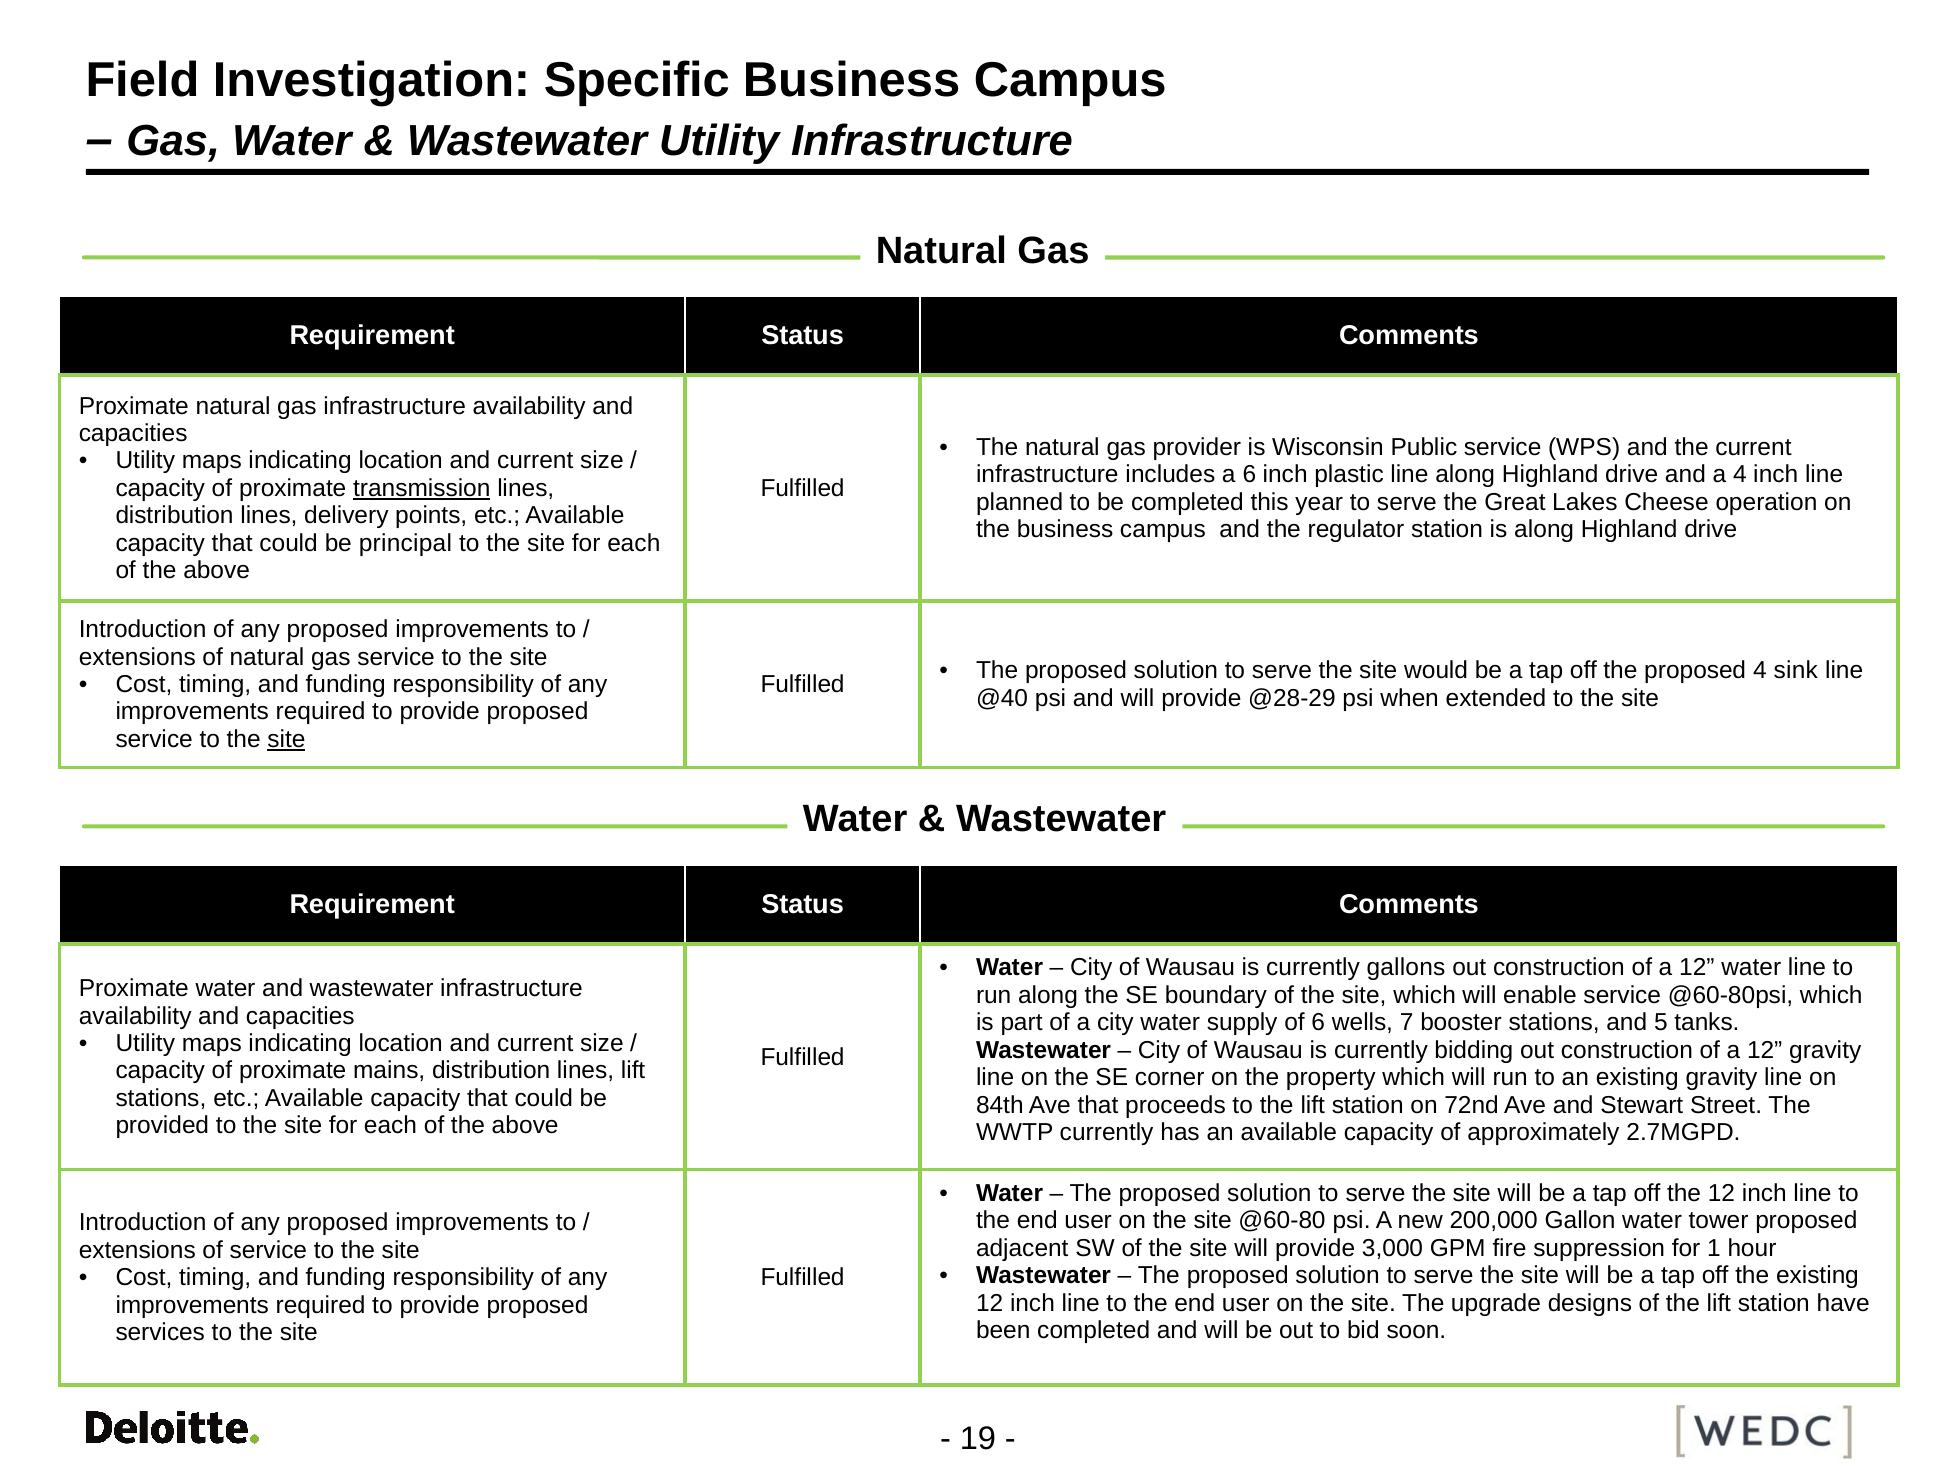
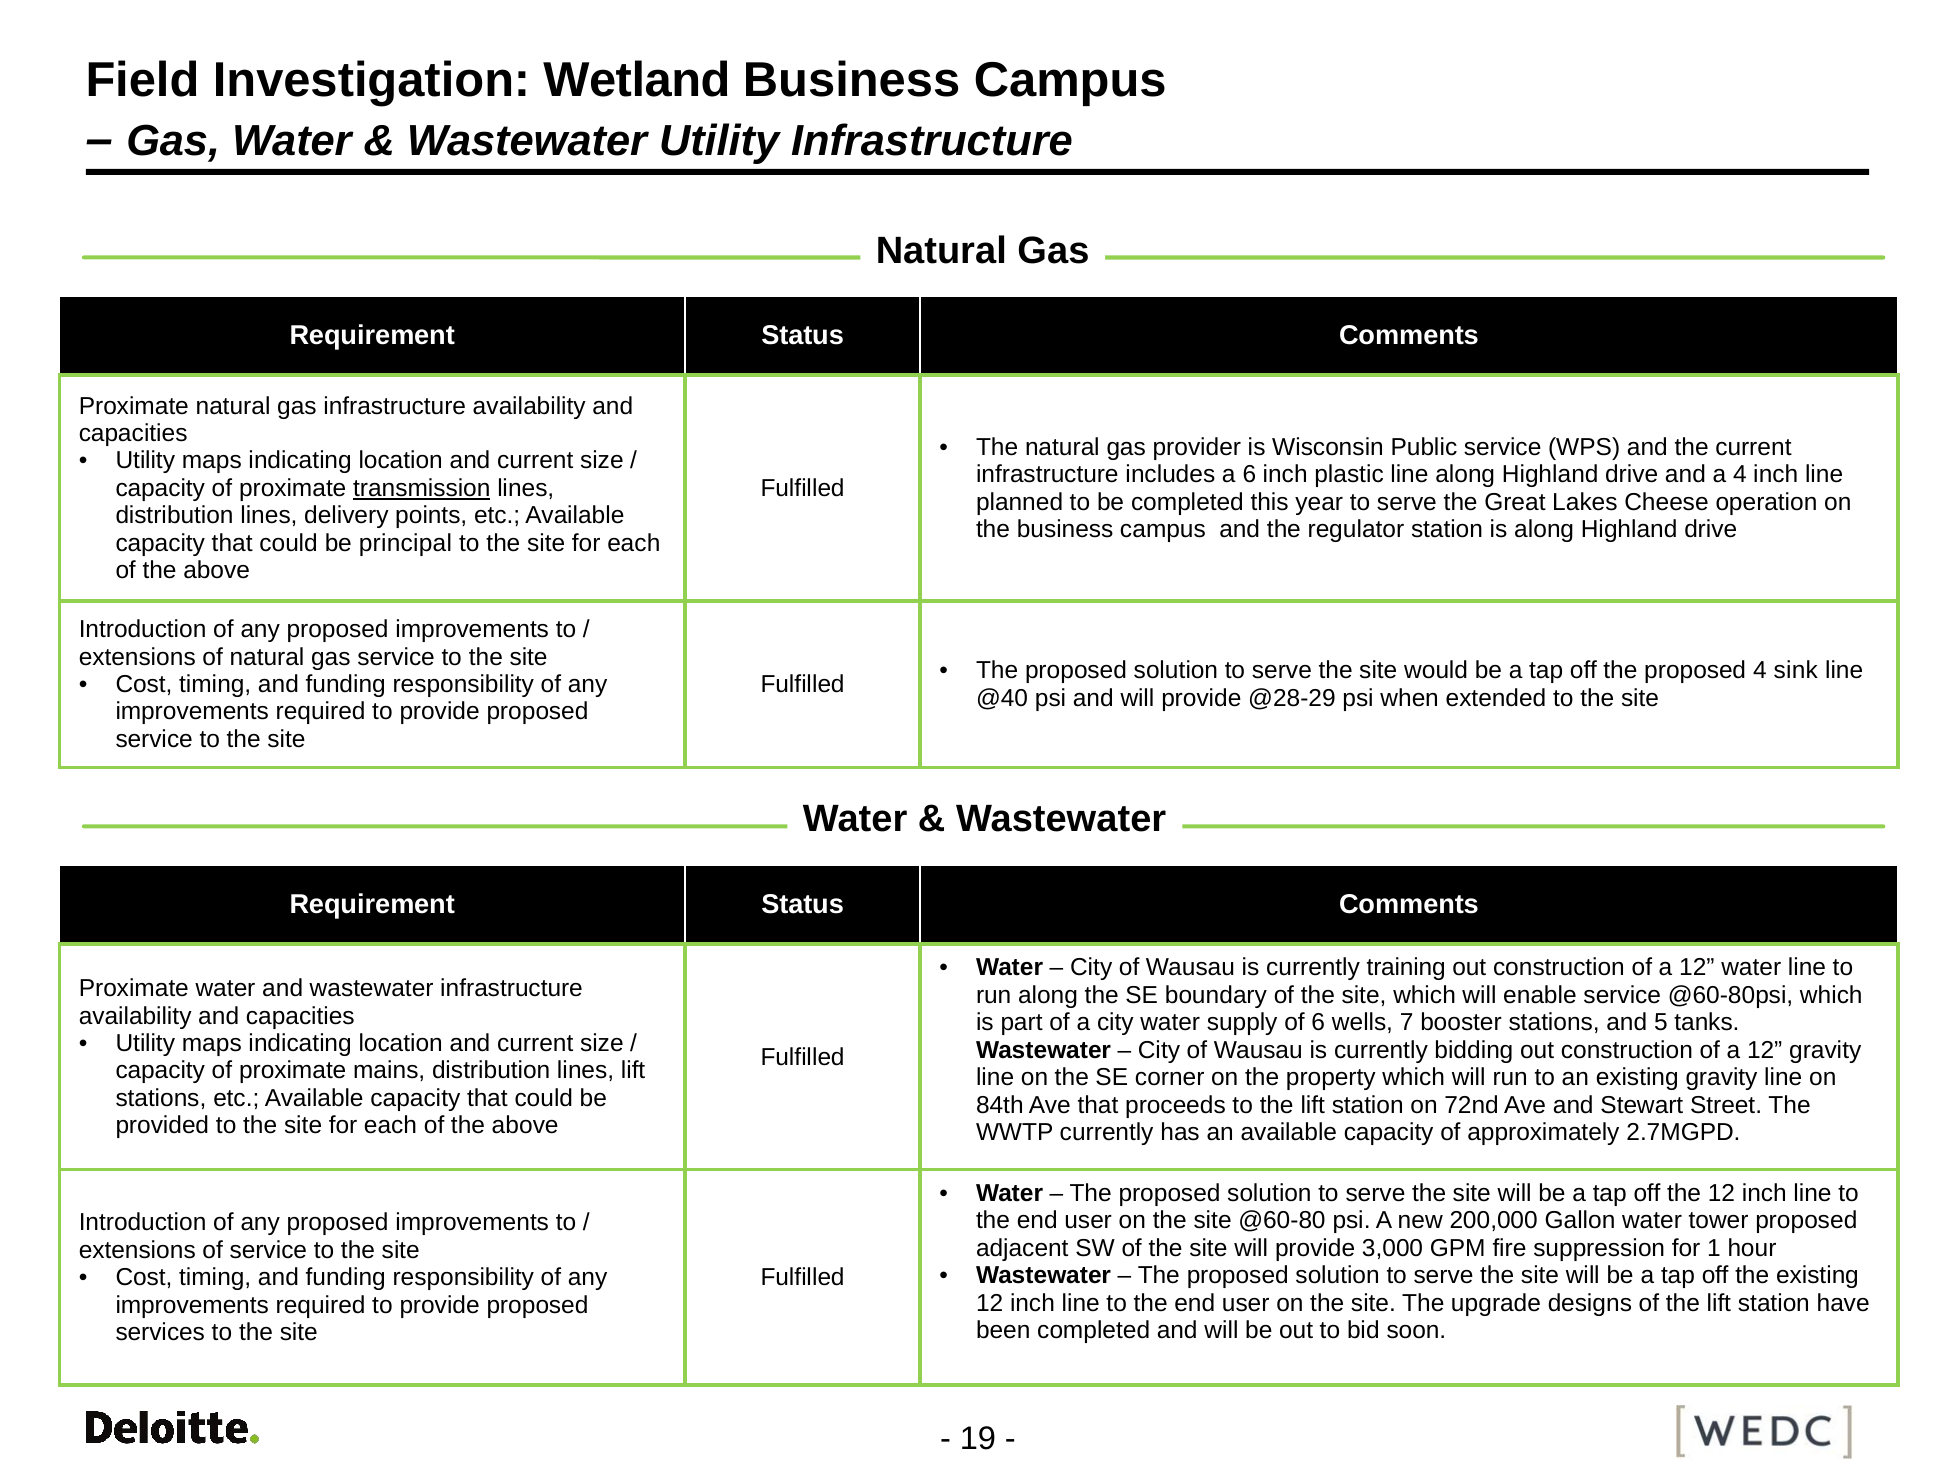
Specific: Specific -> Wetland (637, 81)
site underline: present -> none (286, 739)
gallons: gallons -> training (1406, 968)
